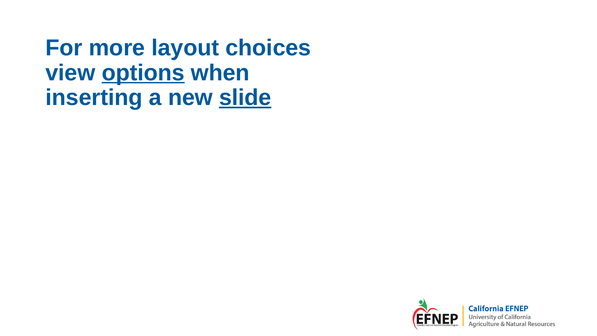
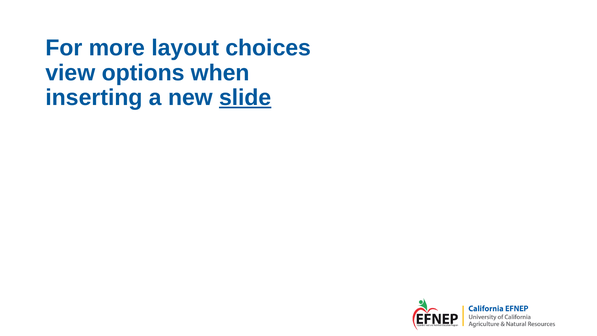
options underline: present -> none (143, 73)
